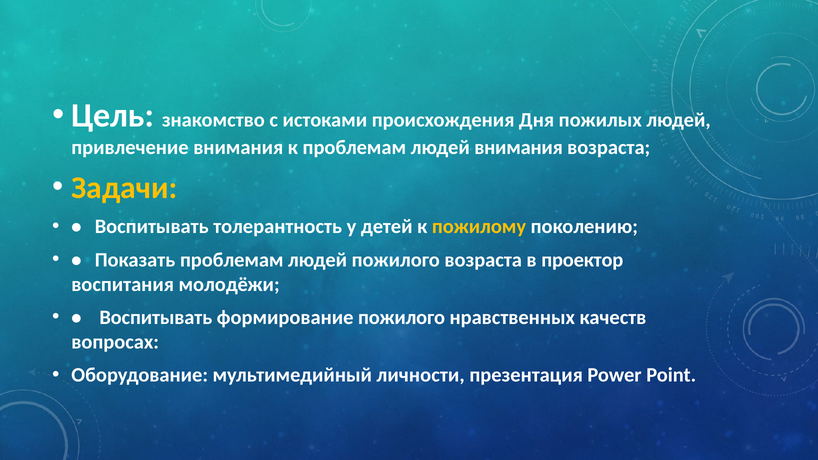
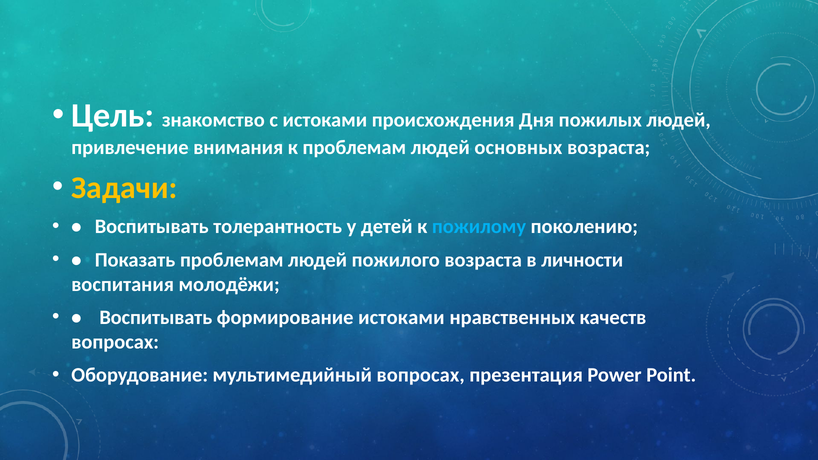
людей внимания: внимания -> основных (518, 147)
пожилому colour: yellow -> light blue (479, 227)
проектор: проектор -> личности (582, 260)
формирование пожилого: пожилого -> истоками (401, 317)
мультимедийный личности: личности -> вопросах (421, 375)
